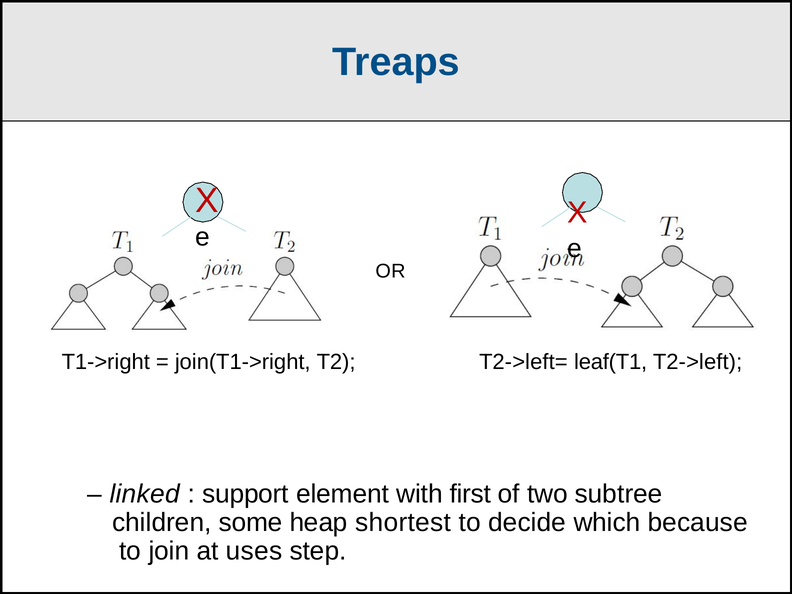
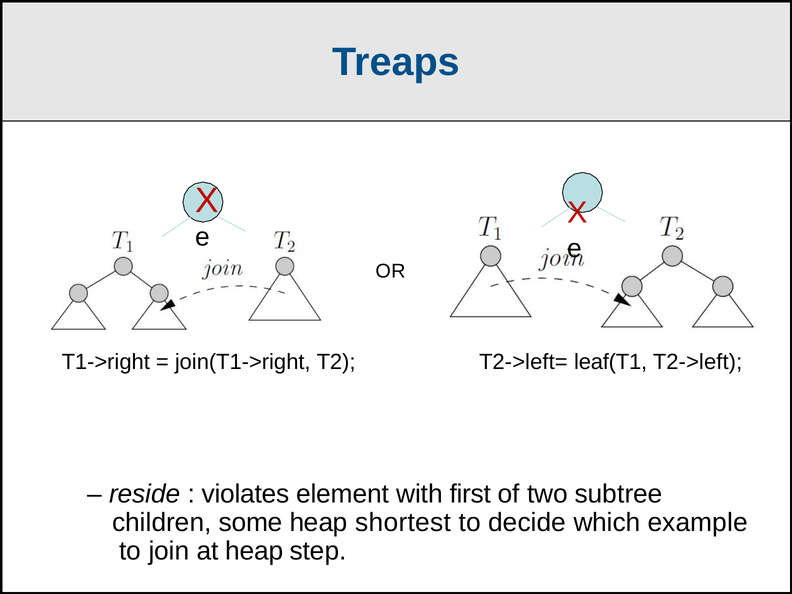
linked: linked -> reside (145, 494)
support: support -> violates (245, 494)
because: because -> example (698, 522)
at uses: uses -> heap (254, 551)
